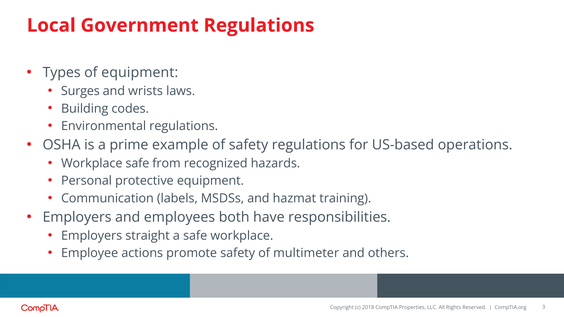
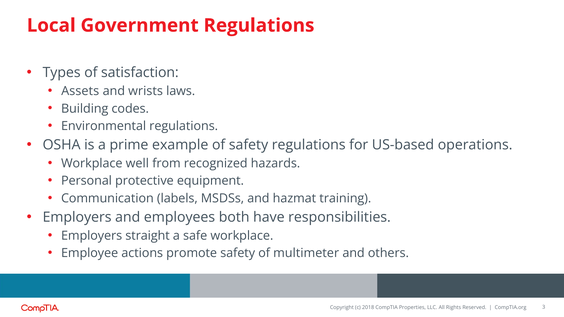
of equipment: equipment -> satisfaction (140, 73)
Surges: Surges -> Assets (80, 91)
Workplace safe: safe -> well (137, 163)
